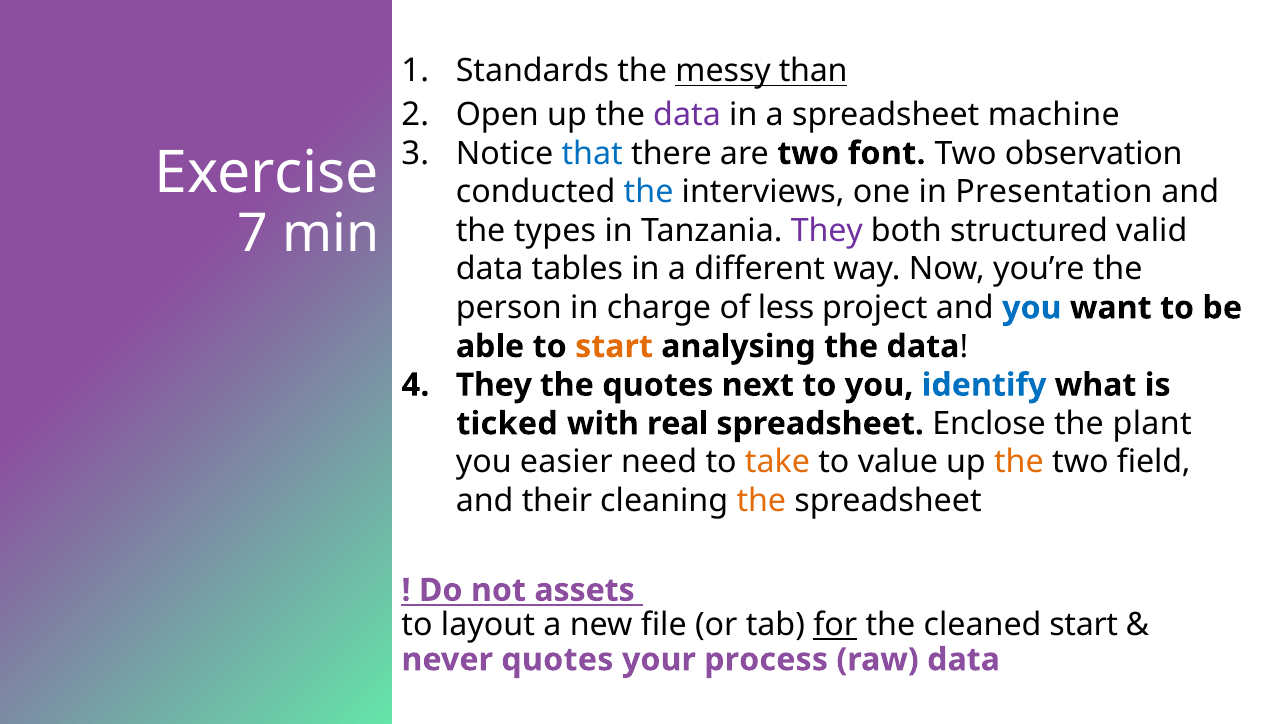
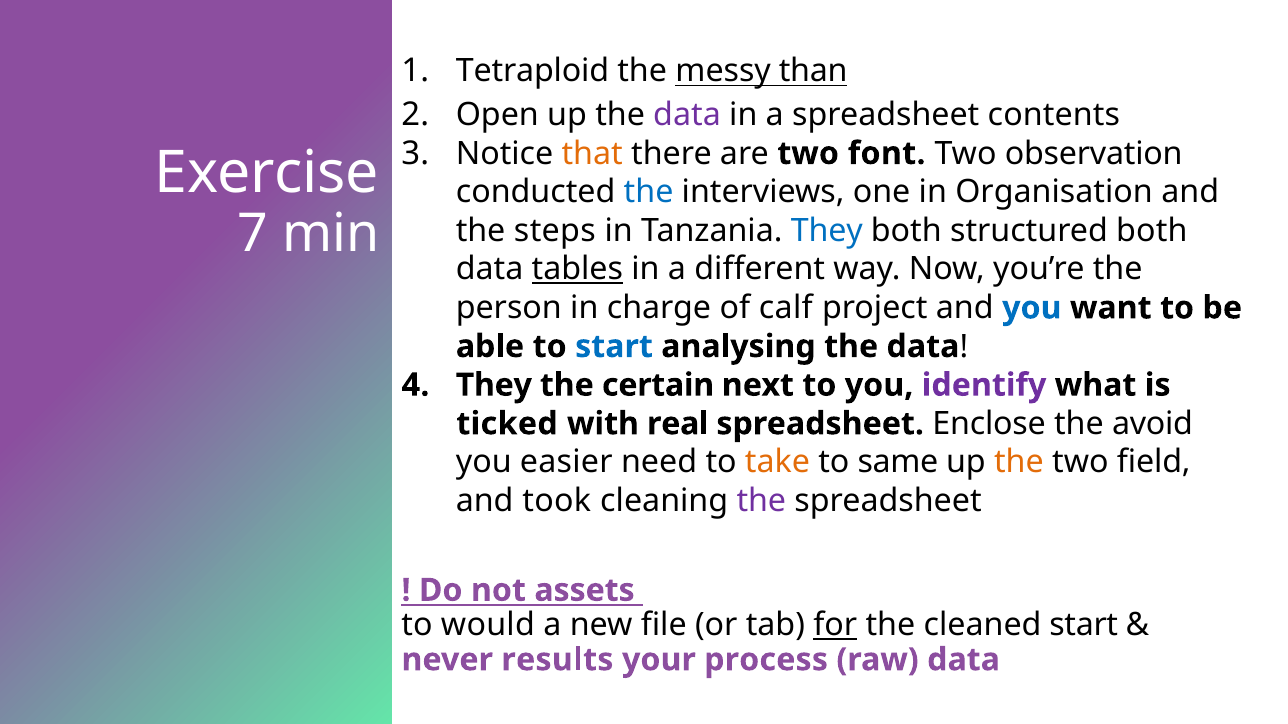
Standards: Standards -> Tetraploid (532, 71)
machine: machine -> contents (1054, 115)
that colour: blue -> orange (592, 154)
Presentation: Presentation -> Organisation (1054, 192)
types: types -> steps (555, 231)
They colour: purple -> blue (827, 231)
structured valid: valid -> both (1152, 231)
tables underline: none -> present (577, 269)
less: less -> calf (786, 308)
start colour: orange -> blue (614, 347)
the quotes: quotes -> certain (658, 385)
identify colour: blue -> purple (984, 385)
plant: plant -> avoid (1153, 424)
value: value -> same (898, 463)
their: their -> took (557, 501)
the colour: orange -> purple (761, 501)
layout: layout -> would (488, 625)
never quotes: quotes -> results (557, 660)
